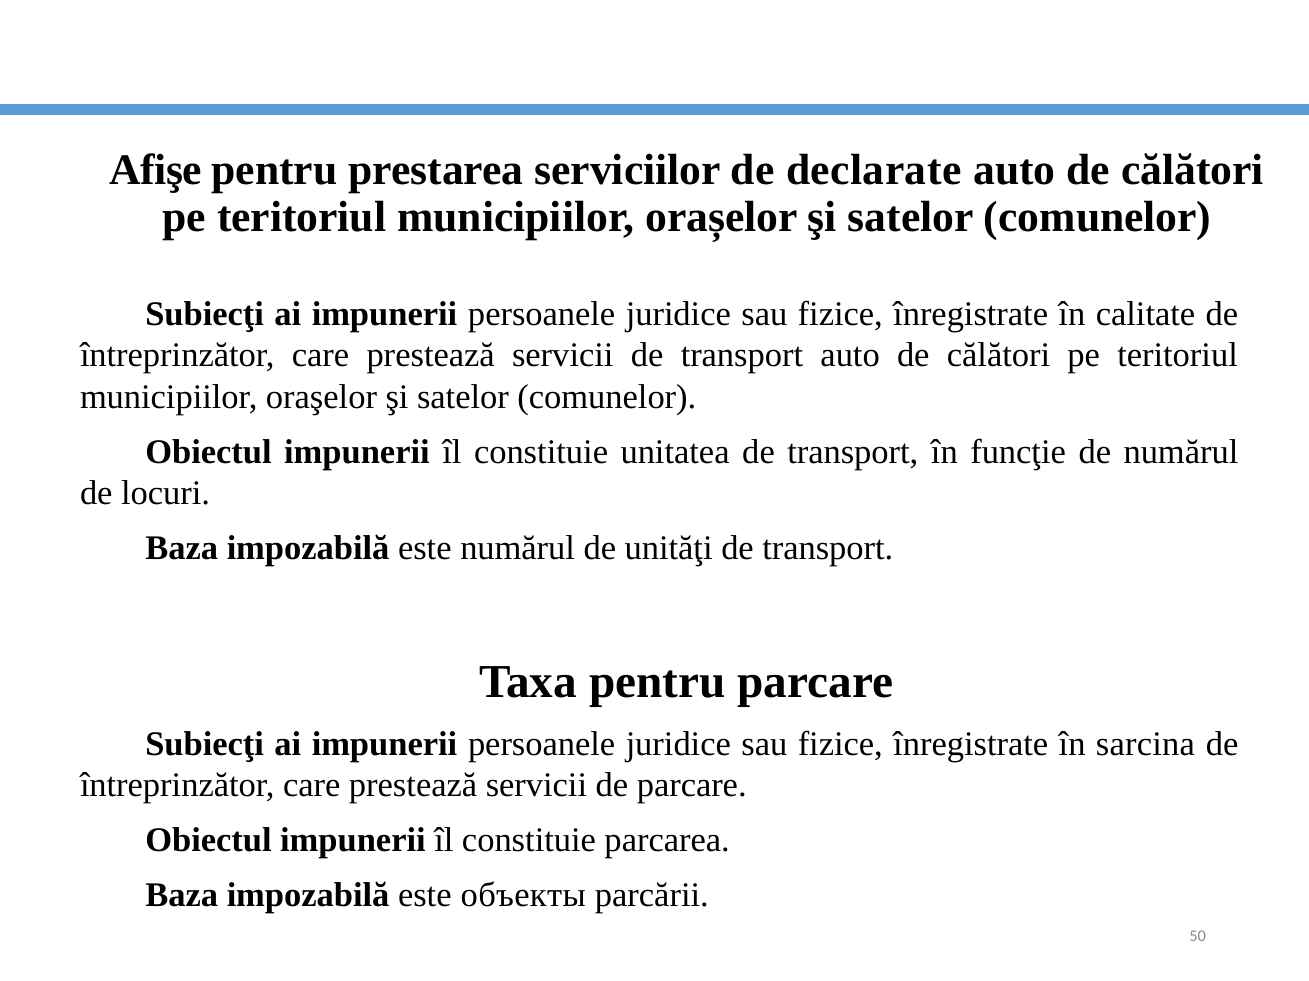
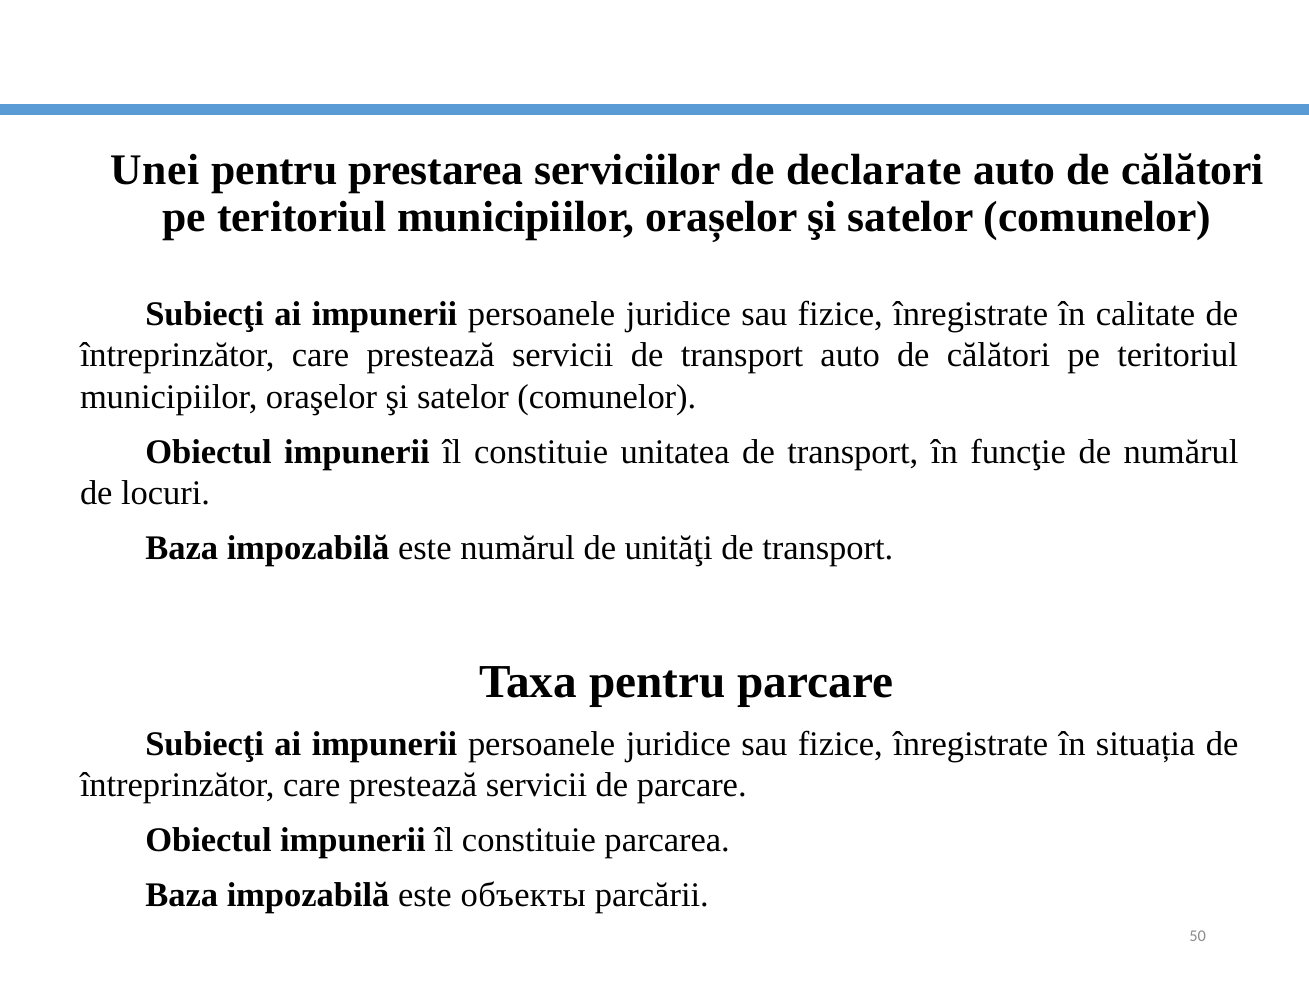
Afişe: Afişe -> Unei (155, 170)
sarcina: sarcina -> situația (1146, 745)
